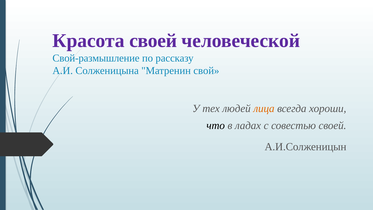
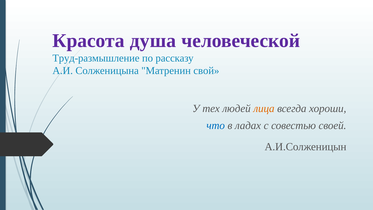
Красота своей: своей -> душа (153, 41)
Свой-размышление: Свой-размышление -> Труд-размышление (96, 58)
что colour: black -> blue (216, 125)
